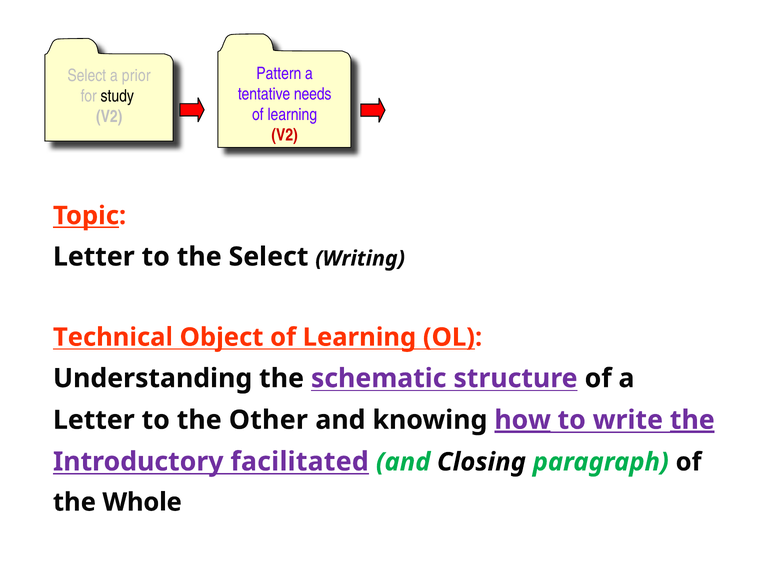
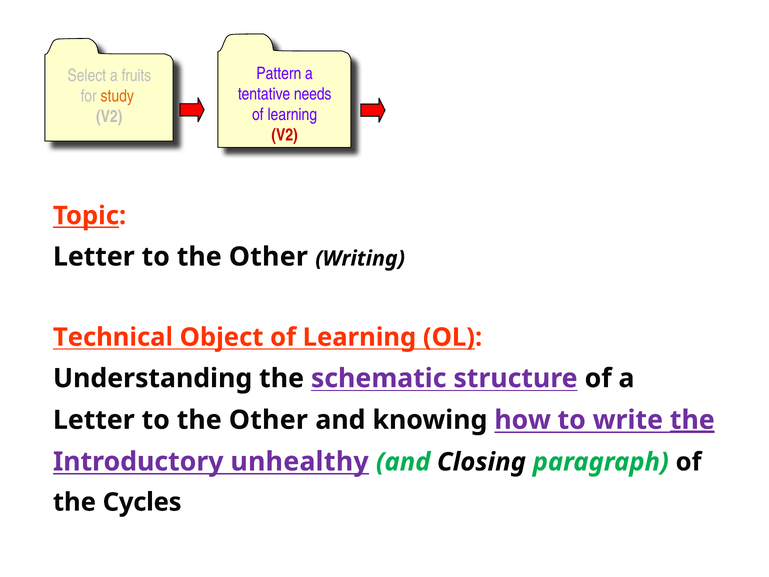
prior: prior -> fruits (136, 76)
study colour: black -> orange (117, 96)
Select: Select -> Other (268, 257)
how underline: present -> none (523, 420)
facilitated: facilitated -> unhealthy (300, 461)
Whole: Whole -> Cycles (142, 502)
